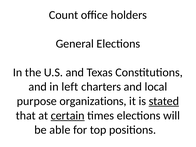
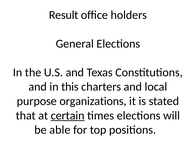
Count: Count -> Result (64, 15)
left: left -> this (70, 87)
stated underline: present -> none (164, 101)
